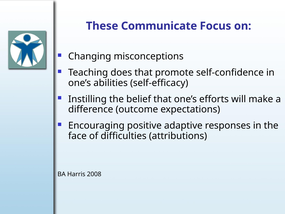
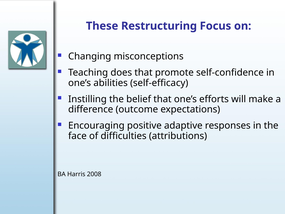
Communicate: Communicate -> Restructuring (159, 26)
